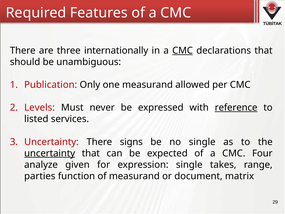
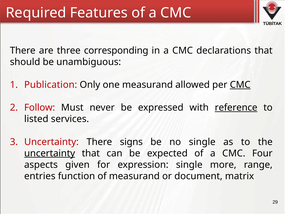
internationally: internationally -> corresponding (116, 51)
CMC underline: present -> none (183, 51)
CMC underline: none -> present (240, 85)
Levels: Levels -> Follow (40, 108)
analyze: analyze -> aspects (41, 165)
takes: takes -> more (223, 165)
parties: parties -> entries (40, 176)
